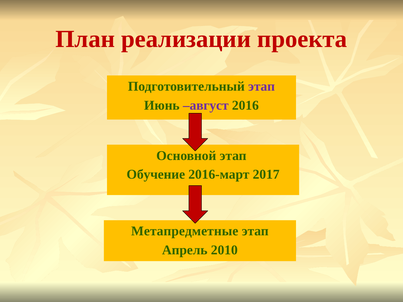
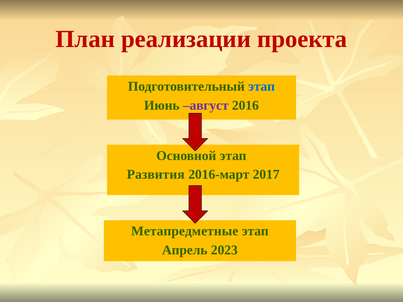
этап colour: purple -> blue (262, 87)
Обучение: Обучение -> Развития (156, 175)
2010: 2010 -> 2023 (224, 250)
